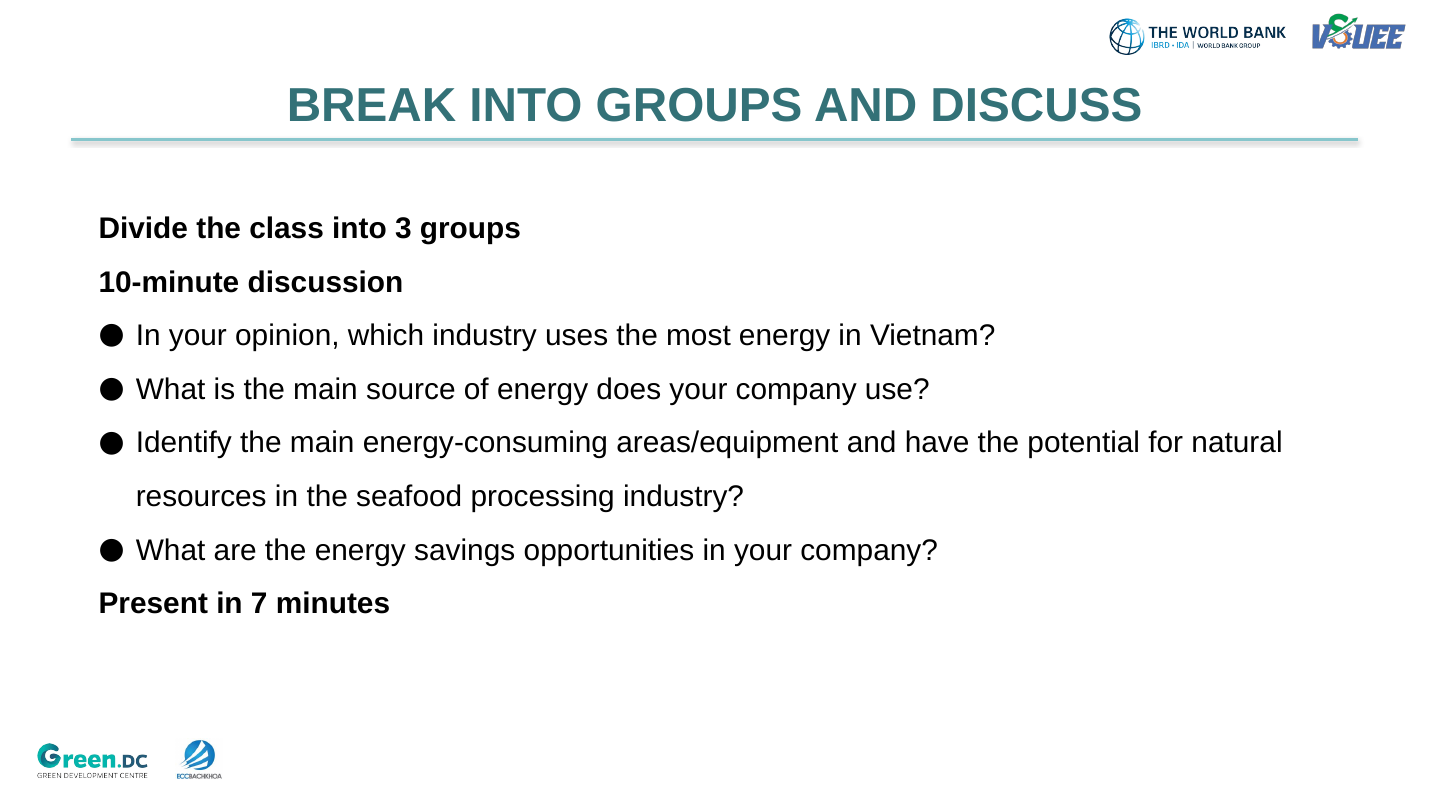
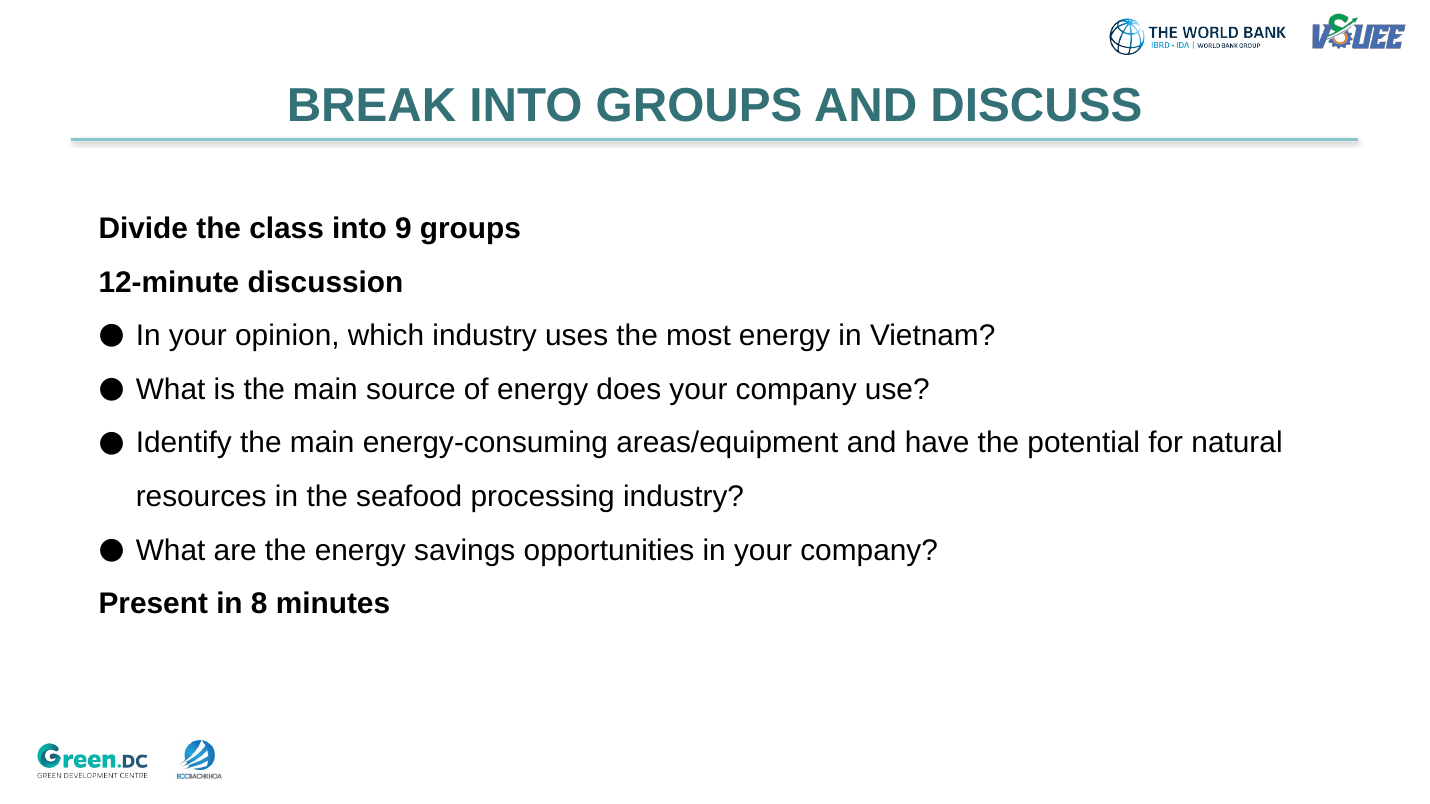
3: 3 -> 9 (403, 229)
10-minute: 10-minute -> 12-minute (169, 282)
7: 7 -> 8 (259, 604)
